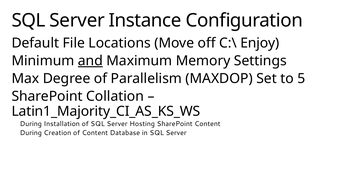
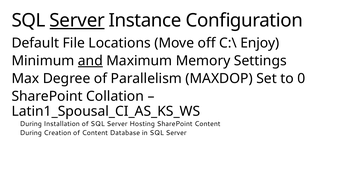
Server underline: none -> present (77, 21)
5: 5 -> 0 (301, 79)
Latin1_Majority_CI_AS_KS_WS: Latin1_Majority_CI_AS_KS_WS -> Latin1_Spousal_CI_AS_KS_WS (106, 111)
